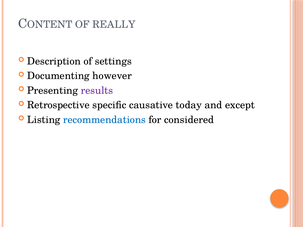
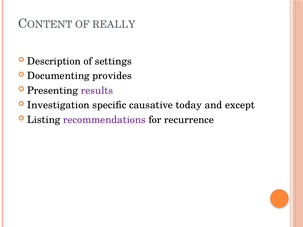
however: however -> provides (112, 76)
Retrospective: Retrospective -> Investigation (58, 105)
recommendations colour: blue -> purple (105, 120)
considered: considered -> recurrence (189, 120)
